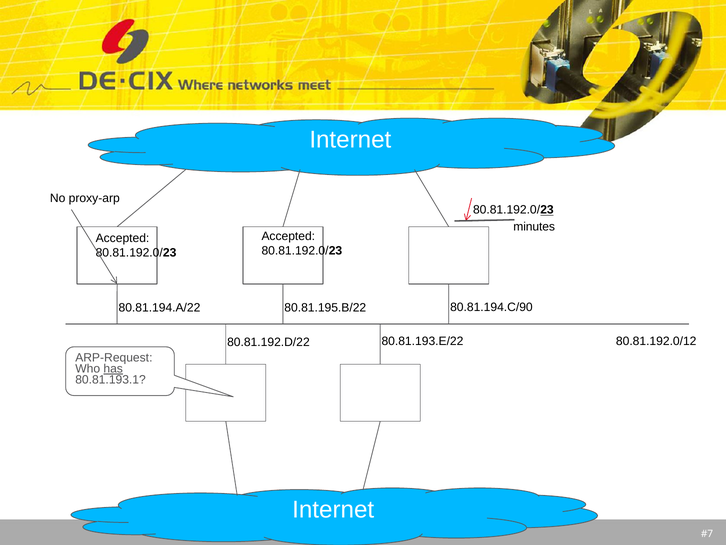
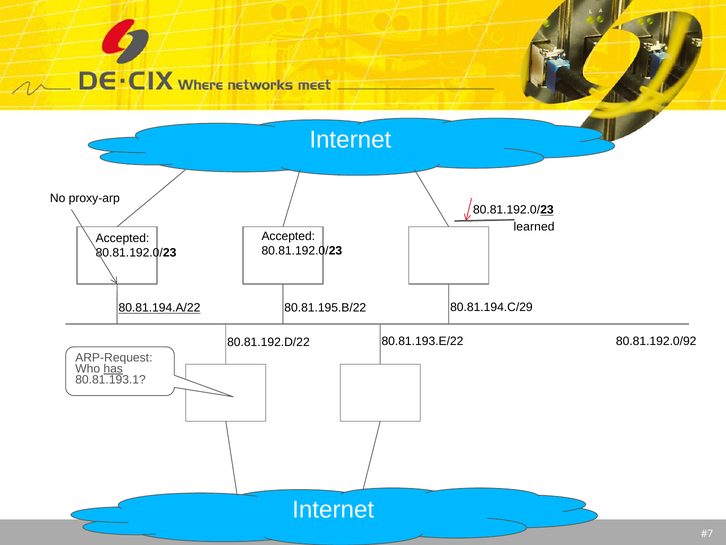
minutes: minutes -> learned (534, 227)
80.81.194.A/22 underline: none -> present (159, 308)
80.81.194.C/90: 80.81.194.C/90 -> 80.81.194.C/29 (491, 307)
80.81.192.0/12: 80.81.192.0/12 -> 80.81.192.0/92 (656, 341)
